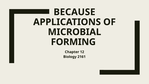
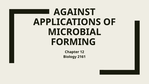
BECAUSE: BECAUSE -> AGAINST (74, 12)
